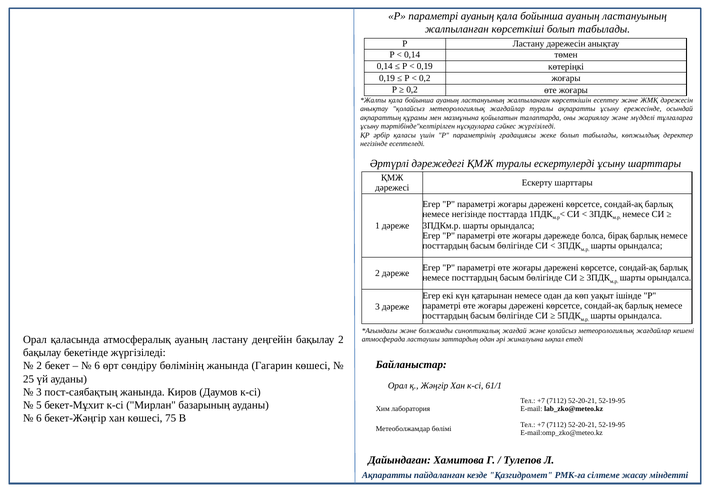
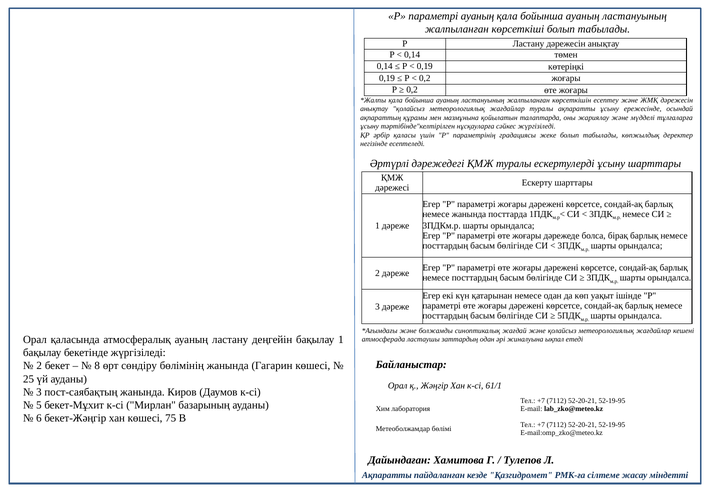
немесе негізінде: негізінде -> жанында (469, 214)
бақылау 2: 2 -> 1 (341, 339)
6: 6 -> 8 (97, 366)
